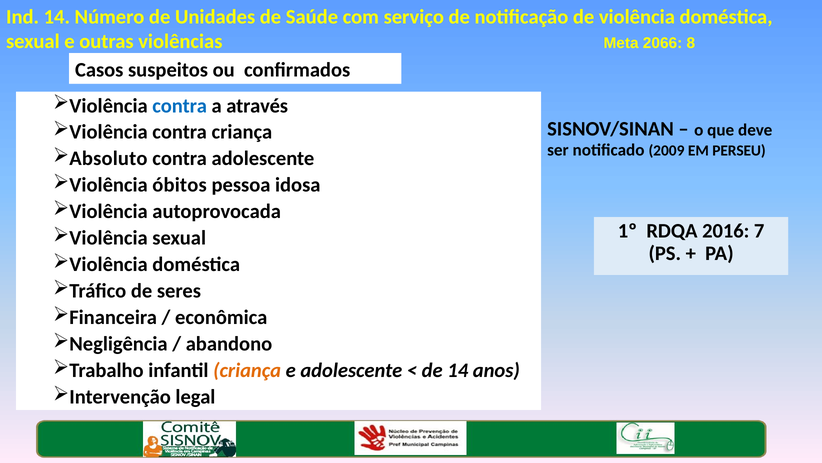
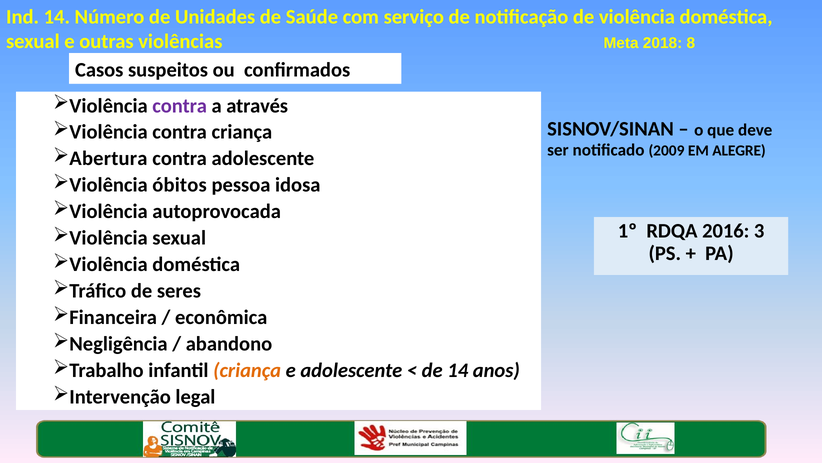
2066: 2066 -> 2018 (663, 43)
contra colour: blue -> purple (180, 106)
PERSEU: PERSEU -> ALEGRE (739, 151)
Absoluto: Absoluto -> Abertura (108, 158)
7: 7 -> 3 (759, 231)
